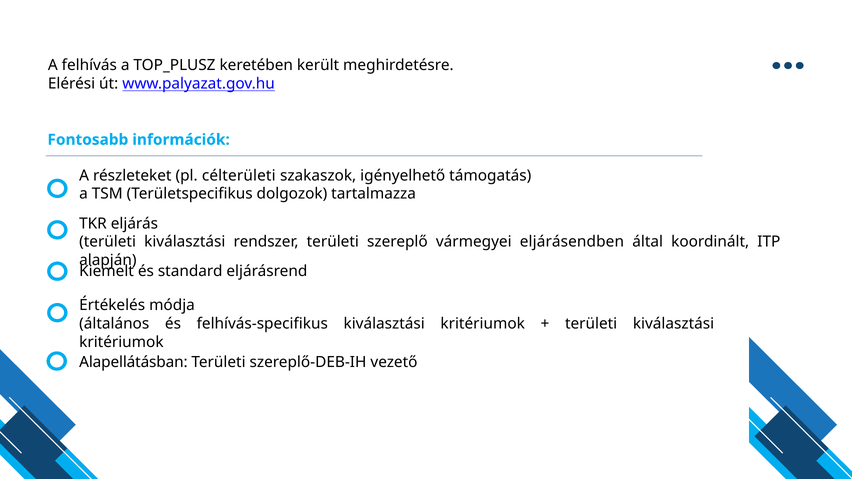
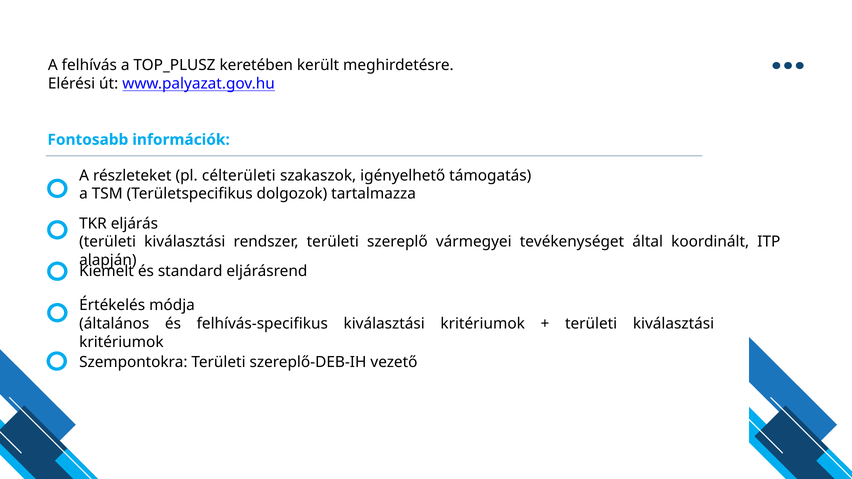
eljárásendben: eljárásendben -> tevékenységet (572, 242)
Alapellátásban: Alapellátásban -> Szempontokra (133, 362)
